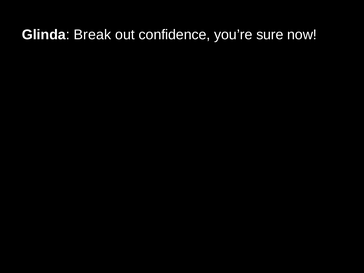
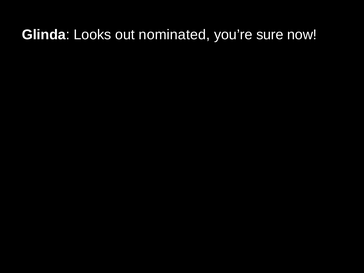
Break: Break -> Looks (92, 35)
confidence: confidence -> nominated (174, 35)
